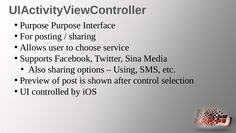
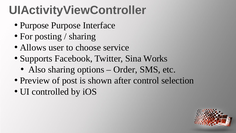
Media: Media -> Works (155, 58)
Using: Using -> Order (125, 69)
